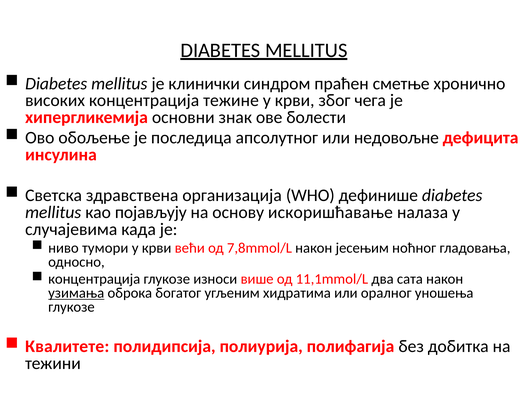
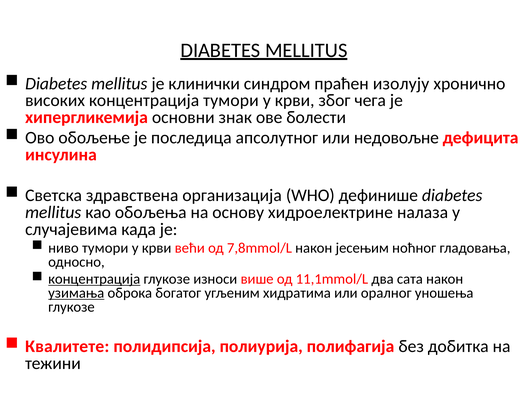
сметње: сметње -> изолују (401, 84)
концентрација тежине: тежине -> тумори (231, 100)
појављују: појављују -> обољења (151, 212)
искоришћавање: искоришћавање -> хидроелектрине (330, 212)
концентрација underline: none -> present (94, 279)
